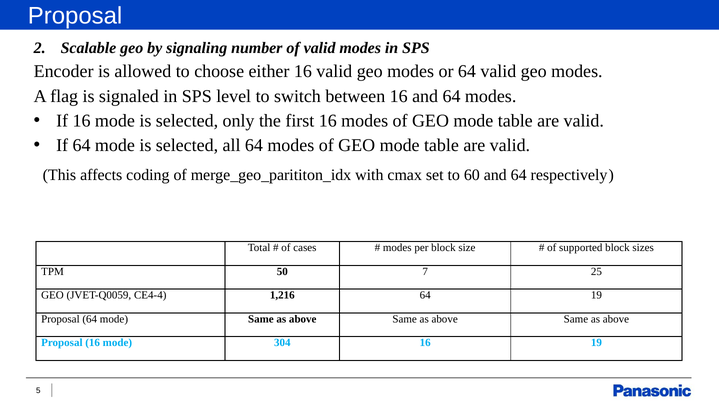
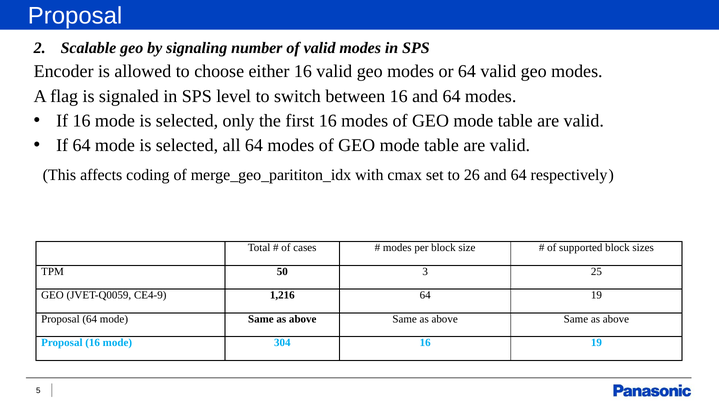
60: 60 -> 26 (472, 175)
7: 7 -> 3 (425, 272)
CE4-4: CE4-4 -> CE4-9 (150, 296)
